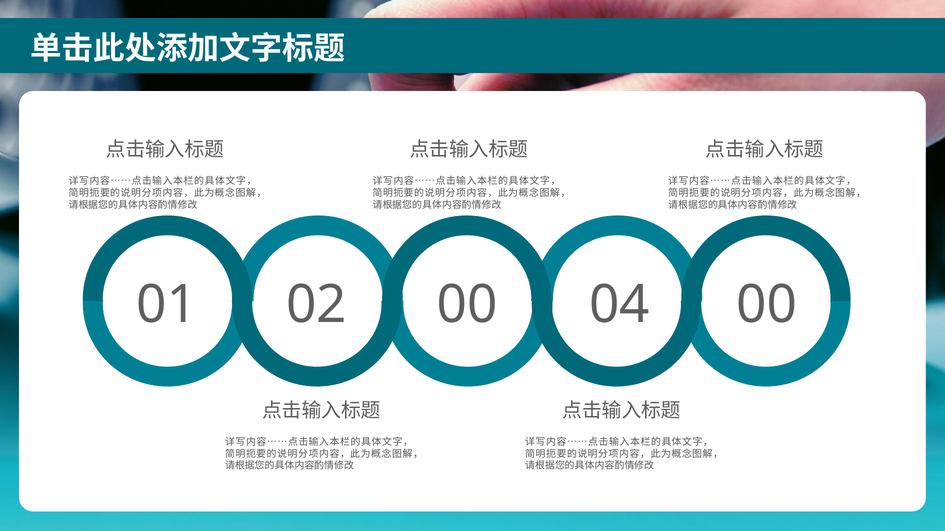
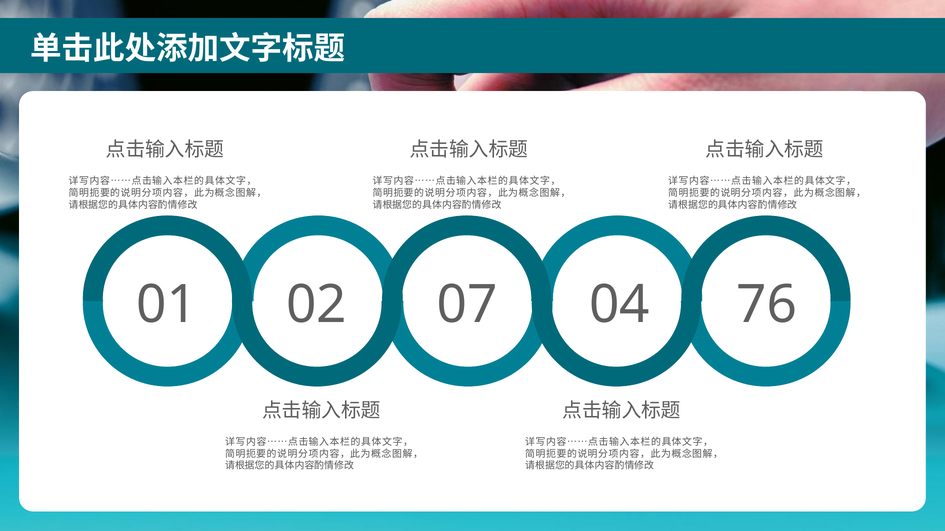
02 00: 00 -> 07 (467, 305)
04 00: 00 -> 76 (767, 305)
